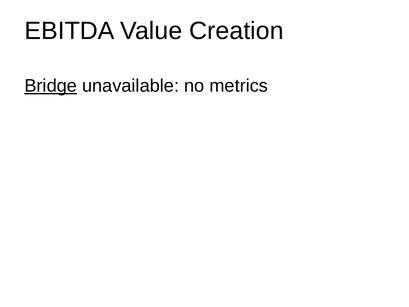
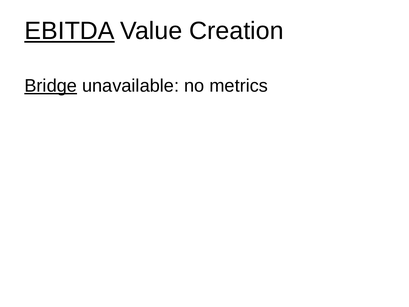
EBITDA underline: none -> present (70, 31)
